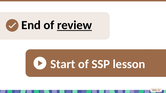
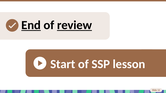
End underline: none -> present (31, 25)
